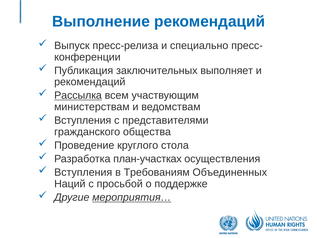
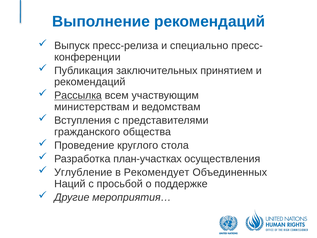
выполняет: выполняет -> принятием (227, 70)
Вступления: Вступления -> Углубление (83, 172)
Требованиям: Требованиям -> Рекомендует (157, 172)
мероприятия… underline: present -> none (132, 197)
